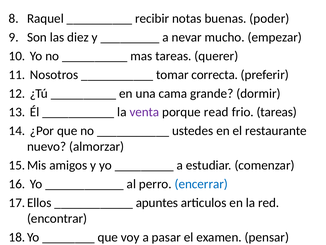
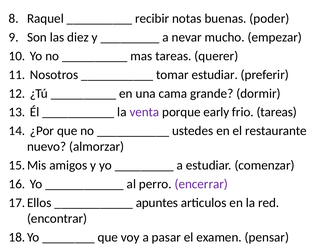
tomar correcta: correcta -> estudiar (215, 75)
read: read -> early (216, 112)
encerrar colour: blue -> purple (201, 184)
